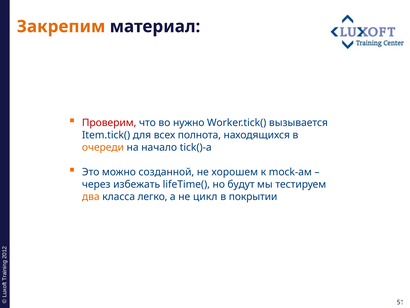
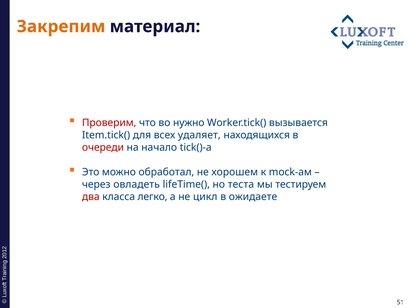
полнота: полнота -> удаляет (199, 135)
очереди colour: orange -> red (103, 147)
созданной: созданной -> обработал (166, 172)
избежать: избежать -> овладеть (137, 184)
будут: будут -> теста (241, 184)
два colour: orange -> red (91, 196)
покрытии: покрытии -> ожидаете (253, 196)
